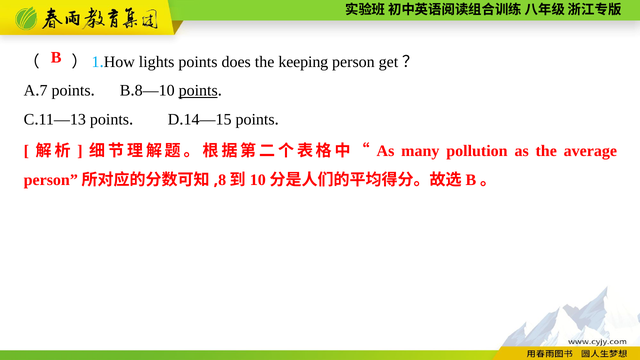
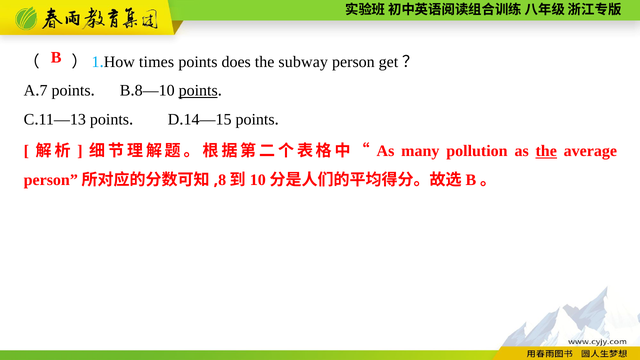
lights: lights -> times (157, 62)
keeping: keeping -> subway (303, 62)
the underline: none -> present (546, 151)
